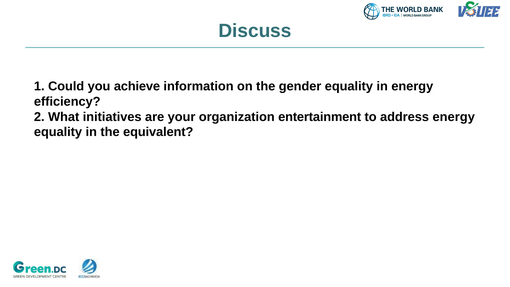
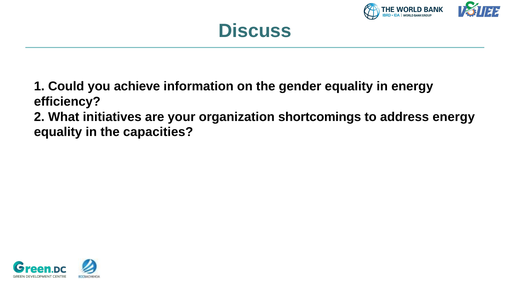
entertainment: entertainment -> shortcomings (320, 117)
equivalent: equivalent -> capacities (158, 132)
